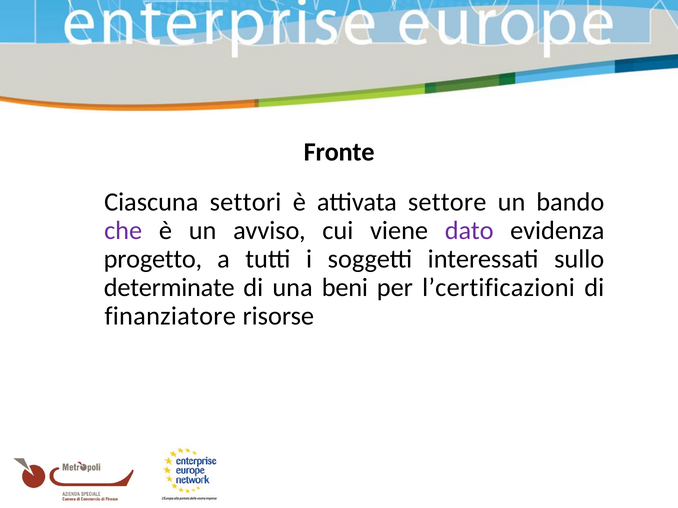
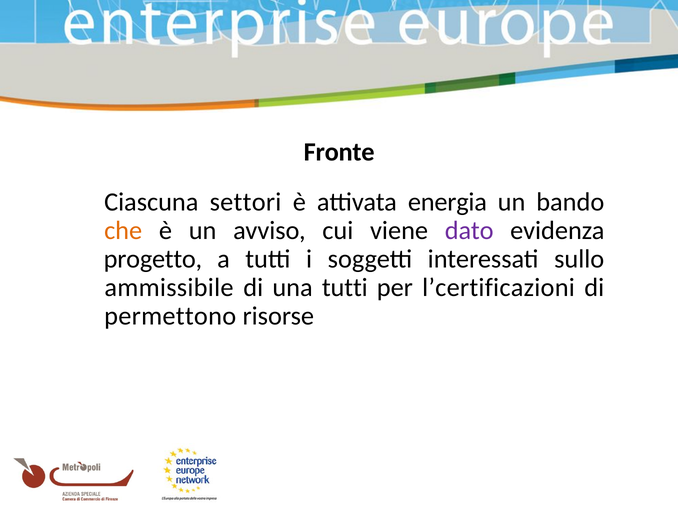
settore: settore -> energia (447, 202)
che colour: purple -> orange (123, 231)
determinate: determinate -> ammissibile (169, 288)
una beni: beni -> tutti (345, 288)
finanziatore: finanziatore -> permettono (170, 316)
